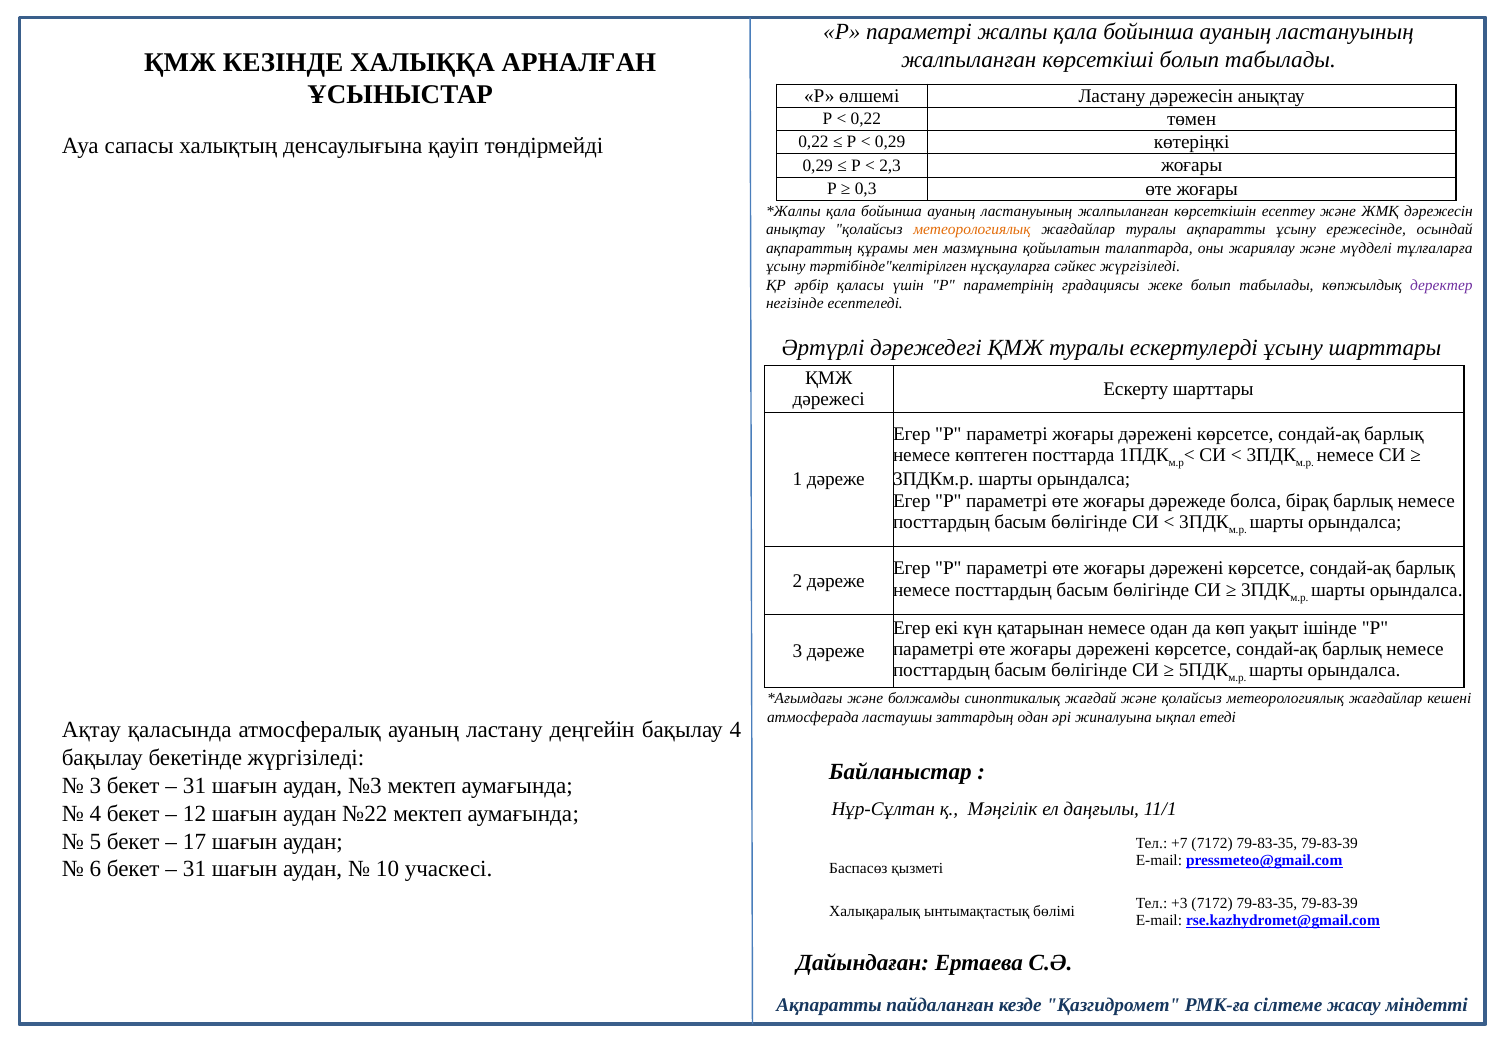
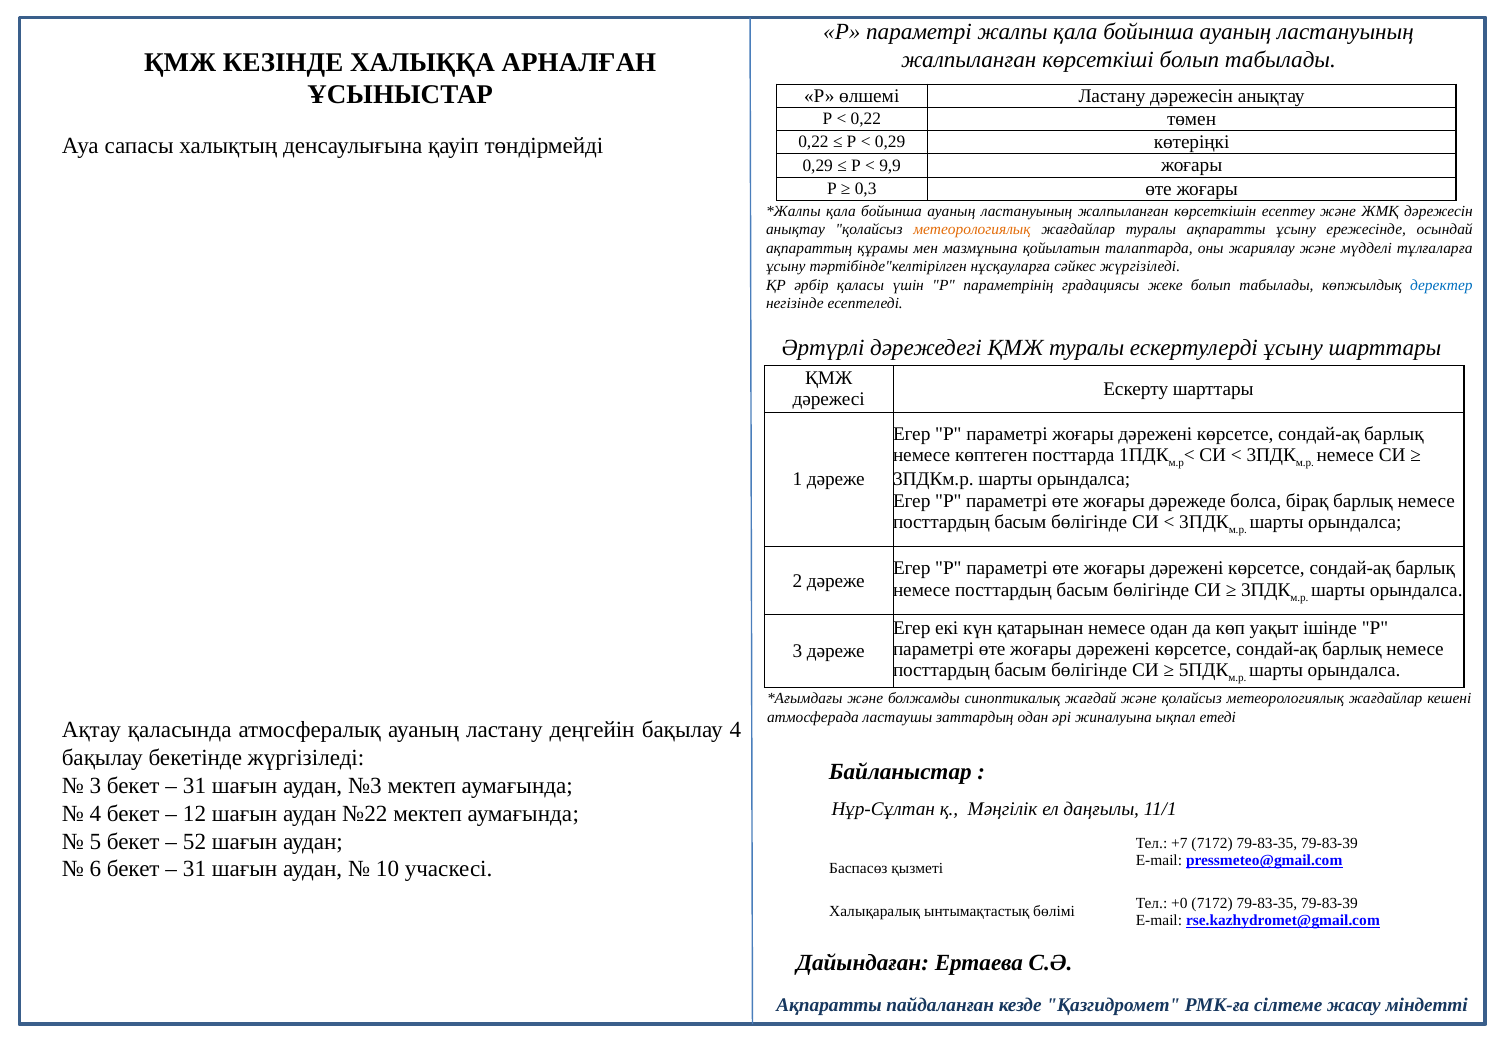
2,3: 2,3 -> 9,9 (890, 165)
деректер colour: purple -> blue (1441, 285)
17: 17 -> 52 (195, 841)
+3: +3 -> +0 (1179, 903)
